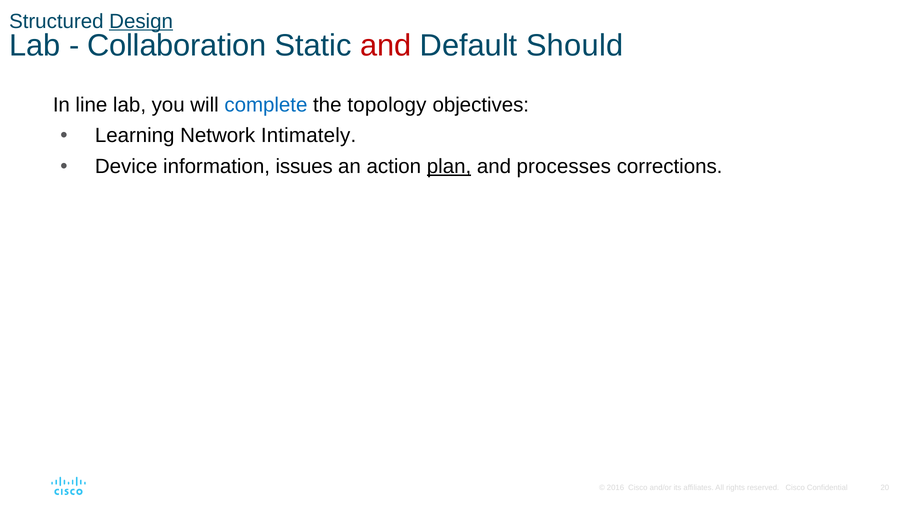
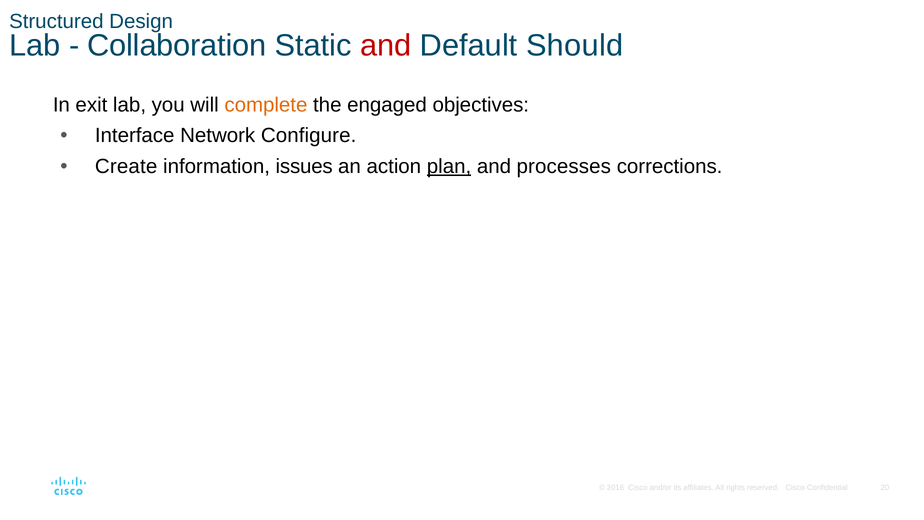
Design underline: present -> none (141, 21)
line: line -> exit (91, 105)
complete colour: blue -> orange (266, 105)
topology: topology -> engaged (387, 105)
Learning: Learning -> Interface (135, 135)
Intimately: Intimately -> Configure (309, 135)
Device: Device -> Create (126, 166)
